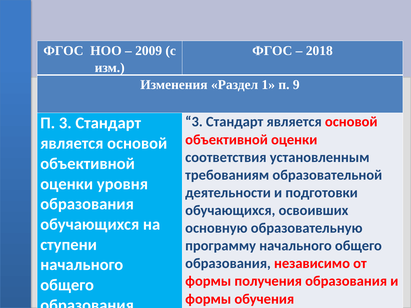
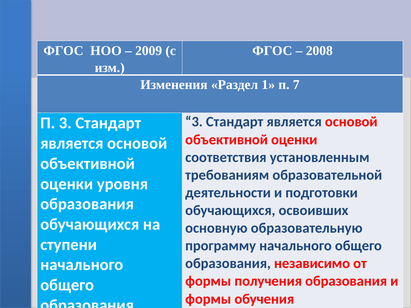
2018: 2018 -> 2008 (319, 51)
9: 9 -> 7 (296, 85)
